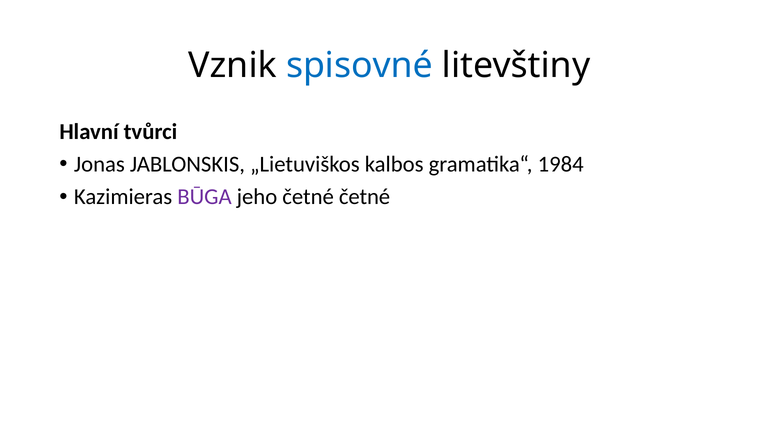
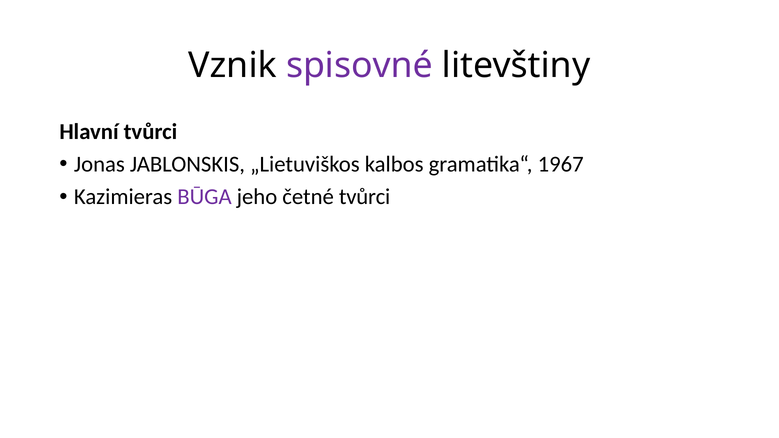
spisovné colour: blue -> purple (359, 65)
1984: 1984 -> 1967 (561, 164)
četné četné: četné -> tvůrci (365, 197)
